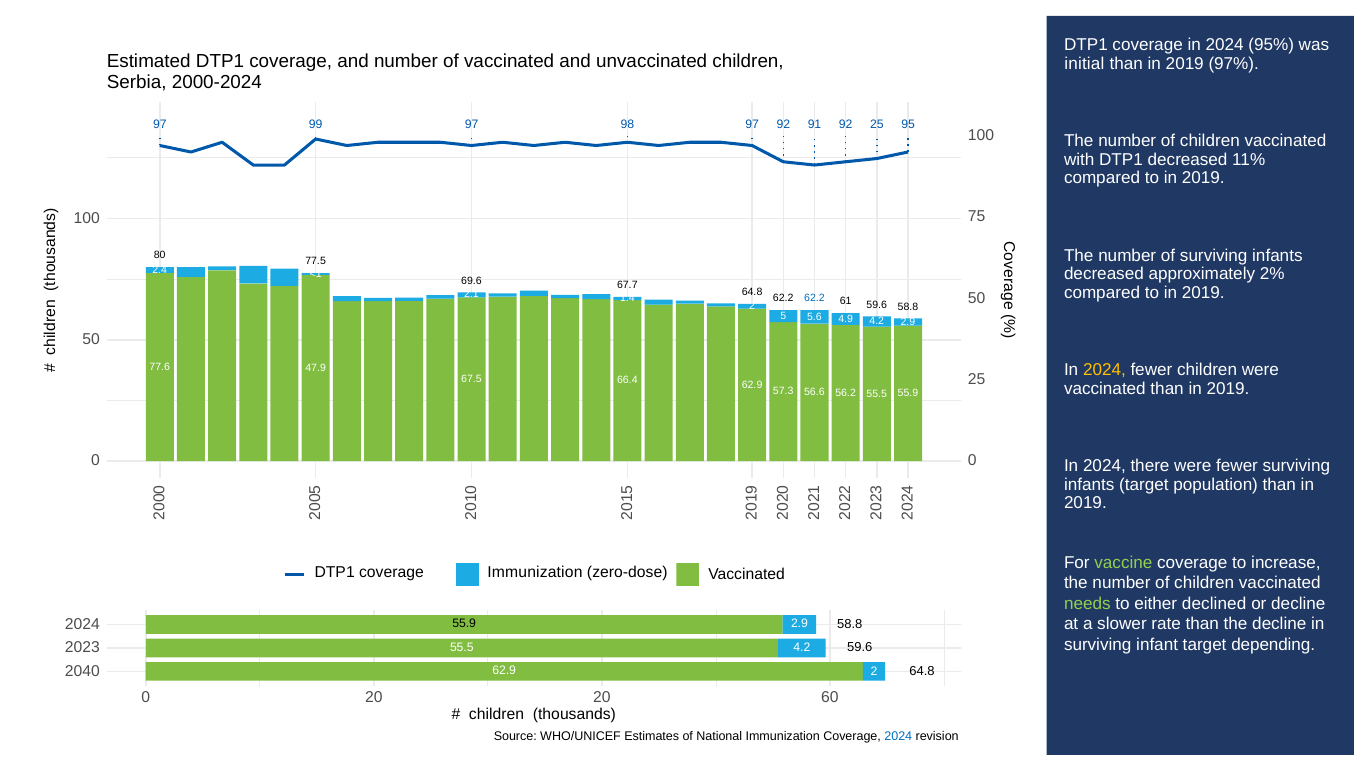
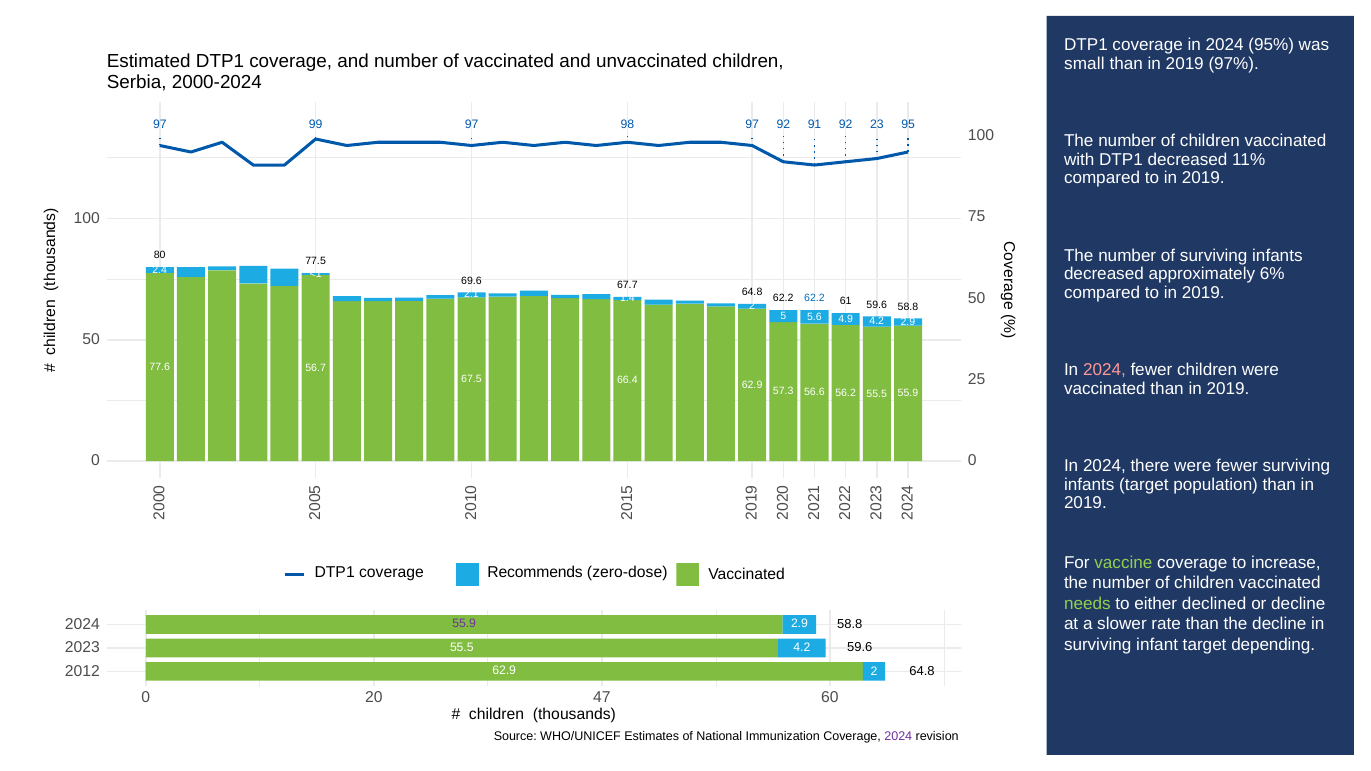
initial: initial -> small (1084, 64)
92 25: 25 -> 23 (877, 124)
2%: 2% -> 6% (1272, 274)
2024 colour: yellow -> pink (1104, 370)
47.9: 47.9 -> 56.7 (316, 368)
coverage Immunization: Immunization -> Recommends (535, 572)
55.9 colour: black -> purple (464, 624)
2040: 2040 -> 2012 (82, 671)
20 20: 20 -> 47 (602, 698)
2024 colour: blue -> purple (898, 736)
